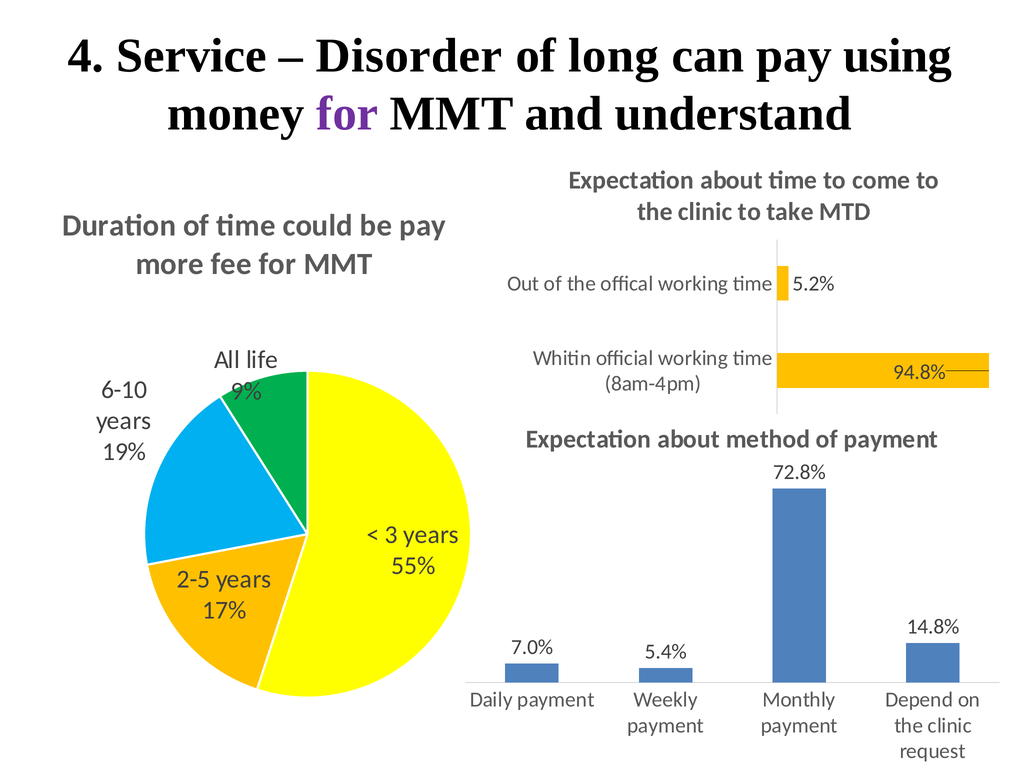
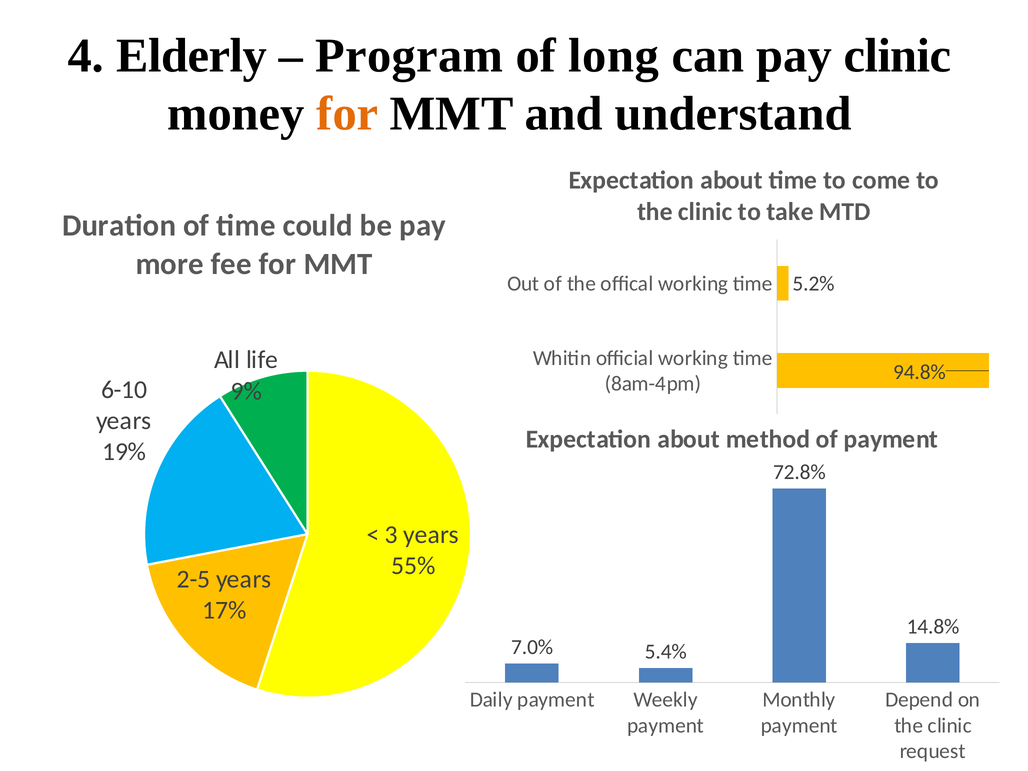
Service: Service -> Elderly (192, 56)
Disorder: Disorder -> Program (409, 56)
pay using: using -> clinic (897, 56)
for colour: purple -> orange (347, 114)
